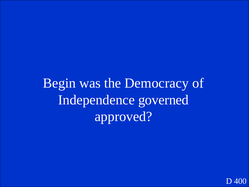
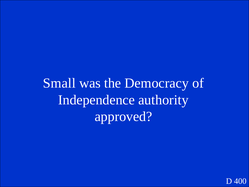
Begin: Begin -> Small (59, 83)
governed: governed -> authority (163, 100)
